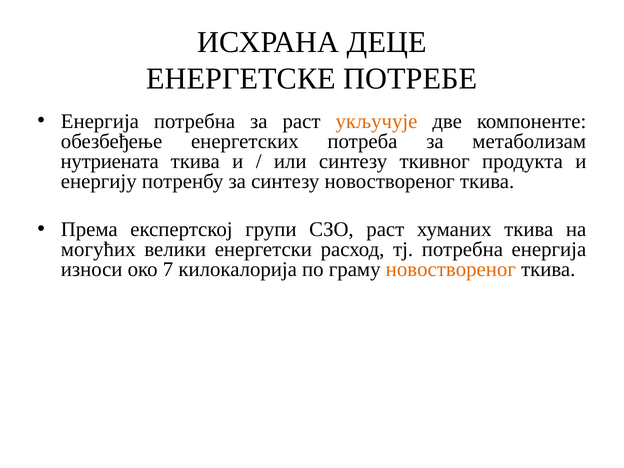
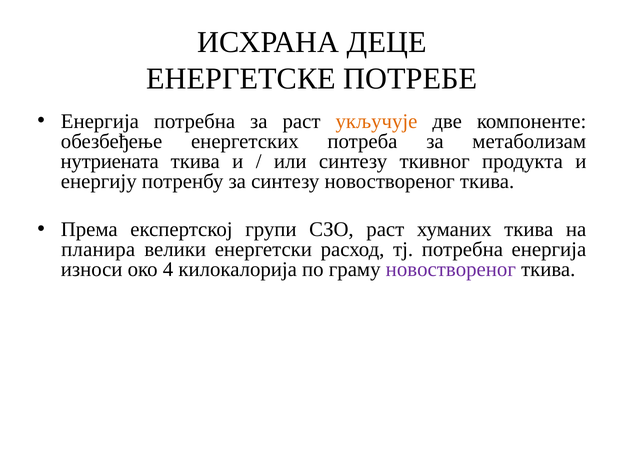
могућих: могућих -> планира (98, 250)
7: 7 -> 4 (168, 270)
новоствореног colour: orange -> purple (451, 270)
